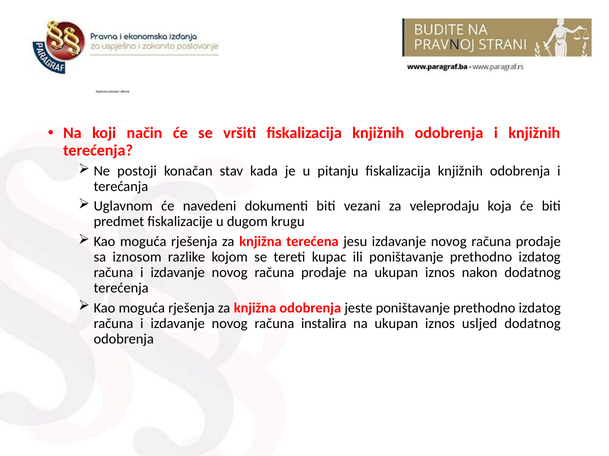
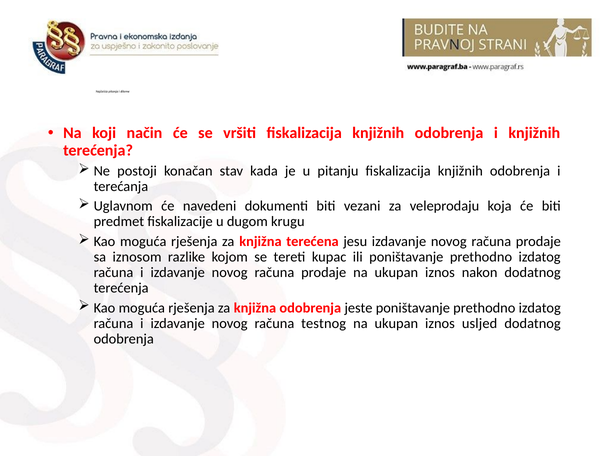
instalira: instalira -> testnog (324, 324)
